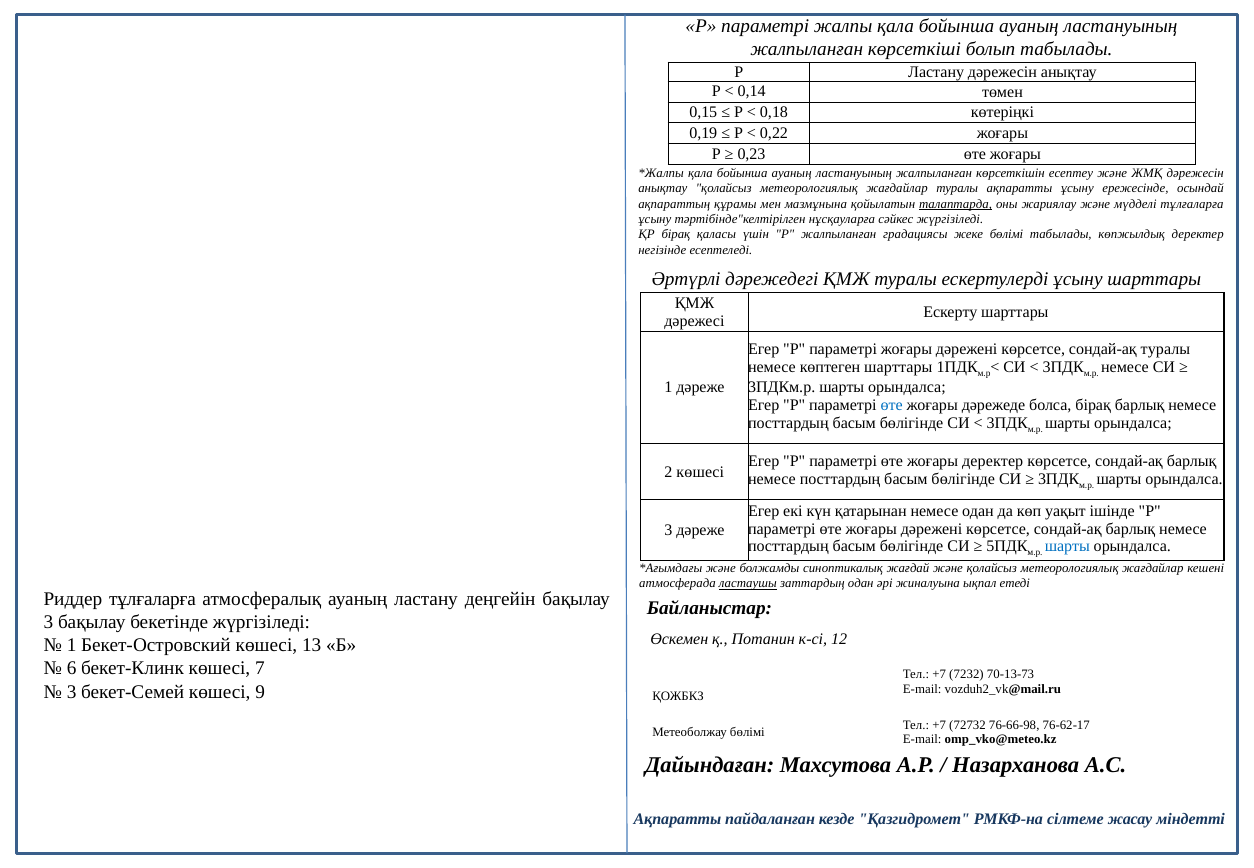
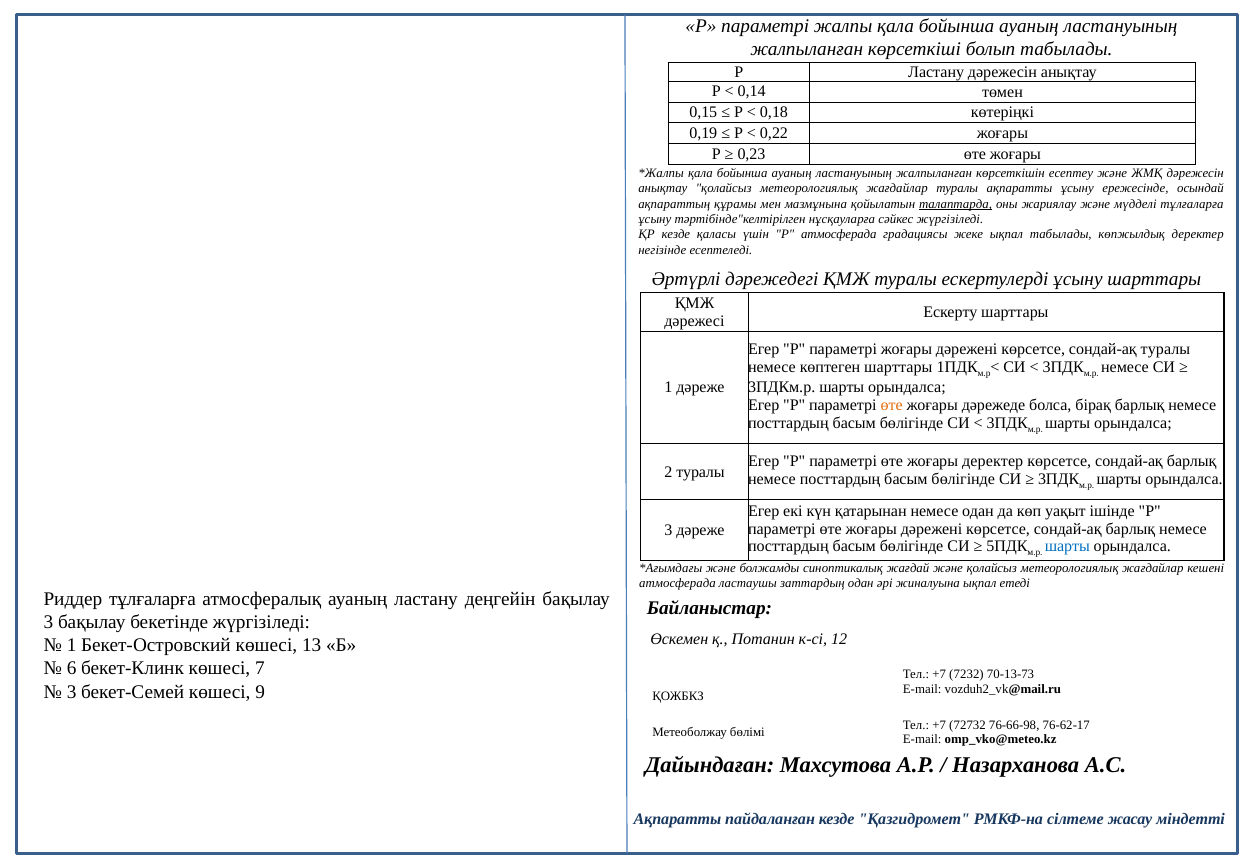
ҚР бірақ: бірақ -> кезде (676, 235)
Р жалпыланған: жалпыланған -> атмосферада (839, 235)
жеке бөлімі: бөлімі -> ықпал (1006, 235)
өте colour: blue -> orange (892, 405)
2 көшесі: көшесі -> туралы (700, 472)
ластаушы underline: present -> none (748, 583)
